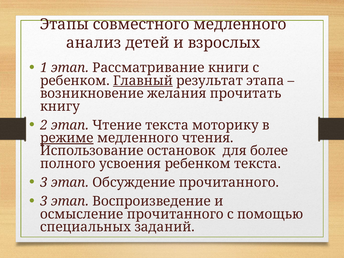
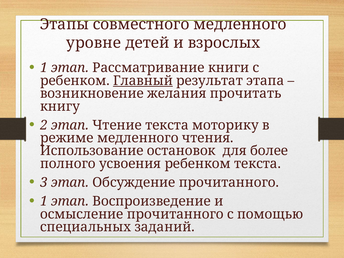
анализ: анализ -> уровне (94, 43)
режиме underline: present -> none (67, 138)
3: 3 -> 1 (44, 201)
